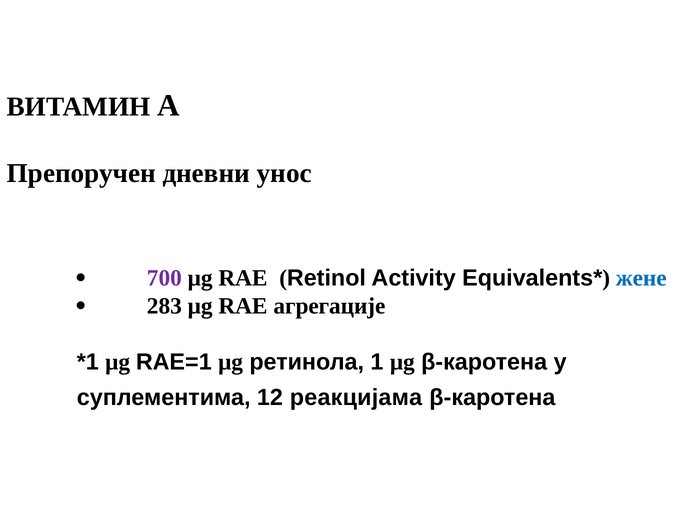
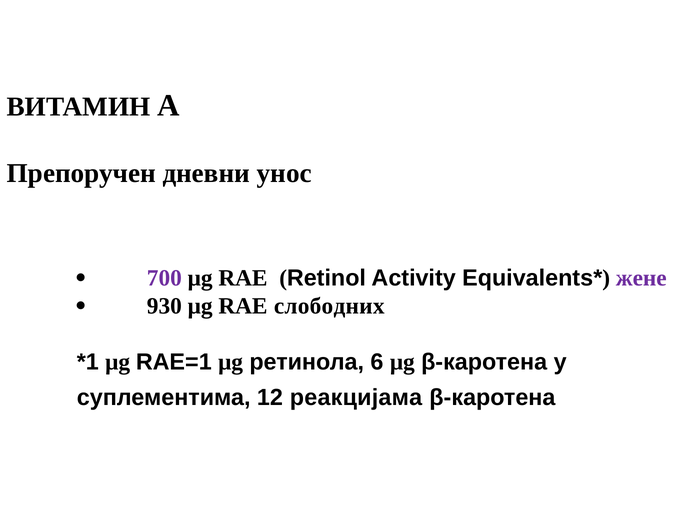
жене colour: blue -> purple (641, 278)
283: 283 -> 930 (164, 306)
агрегације: агрегације -> слободних (329, 306)
1: 1 -> 6 (377, 362)
